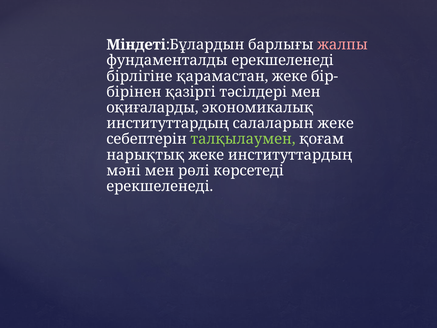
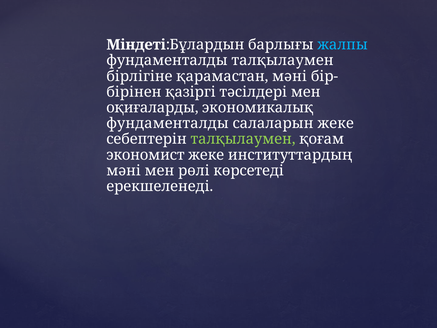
жалпы colour: pink -> light blue (343, 45)
фундаменталды ерекшеленеді: ерекшеленеді -> талқылаумен (283, 60)
қарамастан жеке: жеке -> мәні (290, 76)
институттардың: институттардың -> фундаменталды (168, 123)
нарықтық: нарықтық -> экономист (145, 155)
